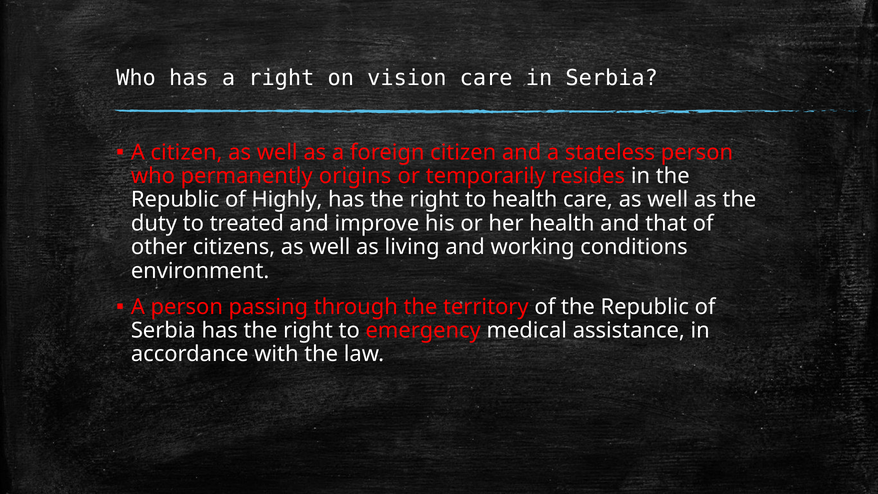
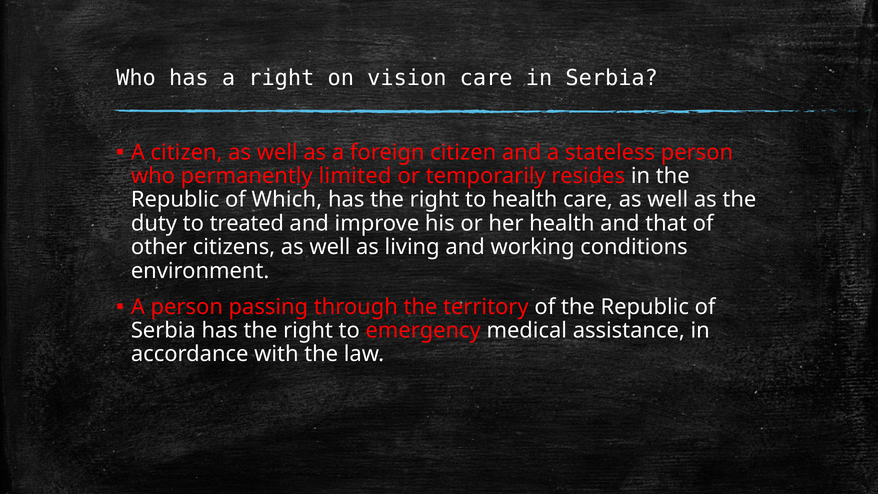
origins: origins -> limited (355, 176)
Highly: Highly -> Which (287, 200)
